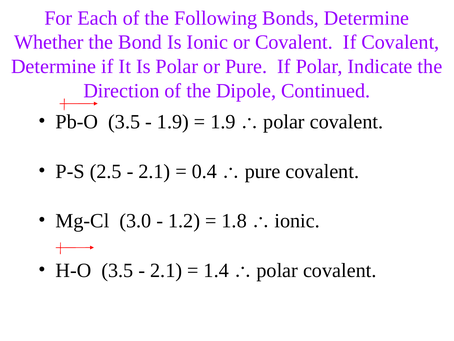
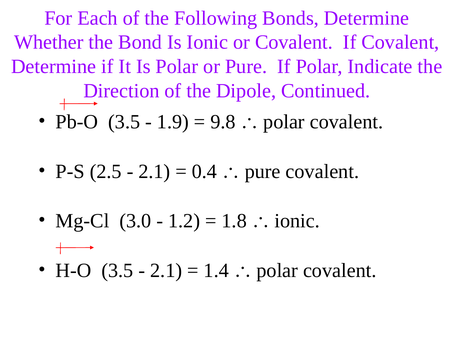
1.9: 1.9 -> 9.8 (223, 122)
